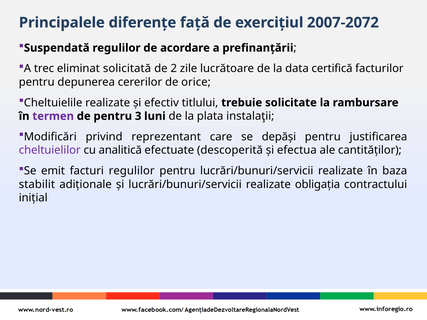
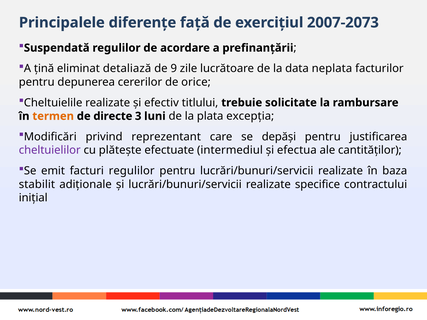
2007-2072: 2007-2072 -> 2007-2073 (343, 23)
trec: trec -> țină (44, 69)
solicitată: solicitată -> detaliază (127, 69)
2: 2 -> 9 (174, 69)
certifică: certifică -> neplata (332, 69)
termen colour: purple -> orange (53, 116)
de pentru: pentru -> directe (113, 116)
instalaţii: instalaţii -> excepția (250, 116)
analitică: analitică -> plătește (120, 150)
descoperită: descoperită -> intermediul (230, 150)
obligația: obligația -> specifice (318, 185)
